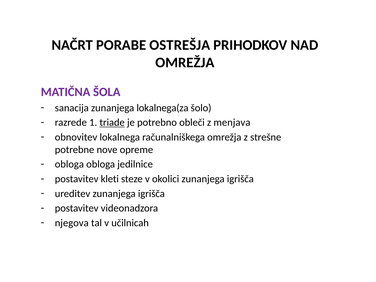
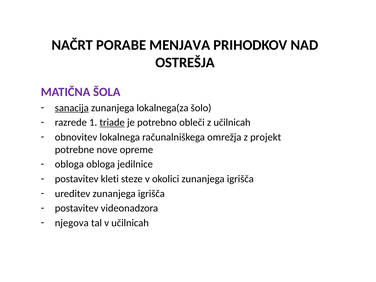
OSTREŠJA: OSTREŠJA -> MENJAVA (180, 45)
OMREŽJA: OMREŽJA -> OSTREŠJA (185, 63)
sanacija underline: none -> present (72, 108)
z menjava: menjava -> učilnicah (232, 122)
strešne: strešne -> projekt (266, 137)
